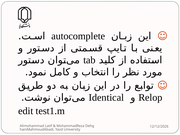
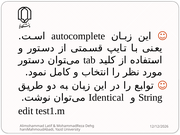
Relop: Relop -> String (150, 98)
